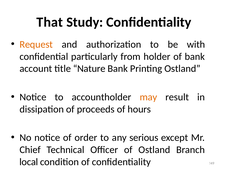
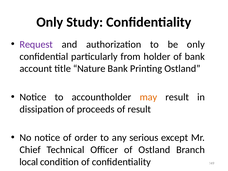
That: That -> Only (50, 22)
Request colour: orange -> purple (36, 44)
be with: with -> only (196, 44)
of hours: hours -> result (139, 109)
